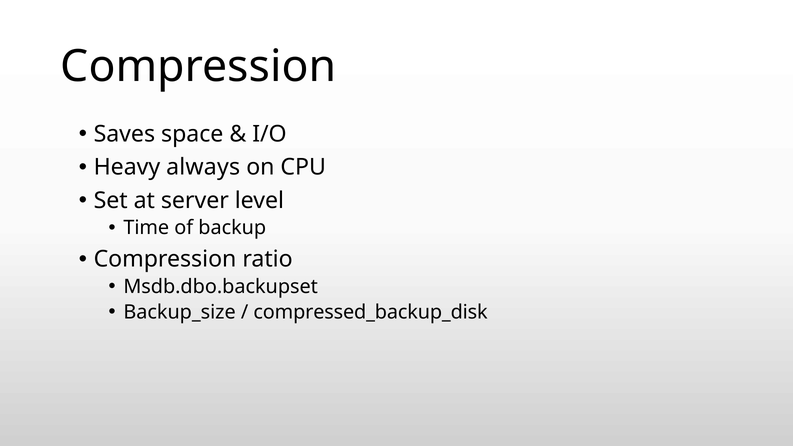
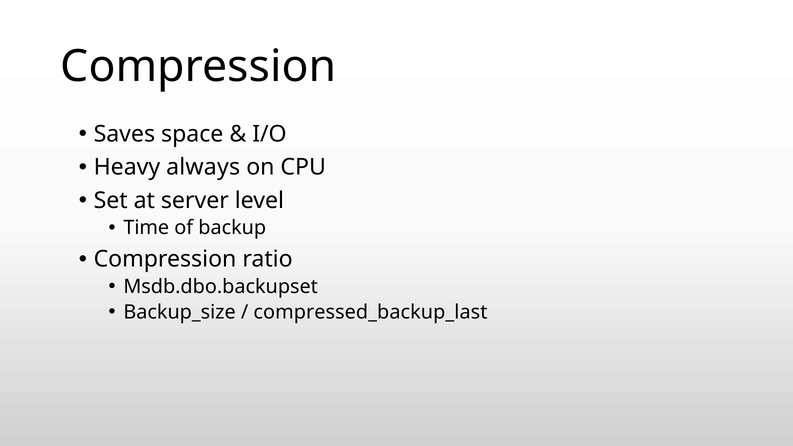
compressed_backup_disk: compressed_backup_disk -> compressed_backup_last (370, 312)
